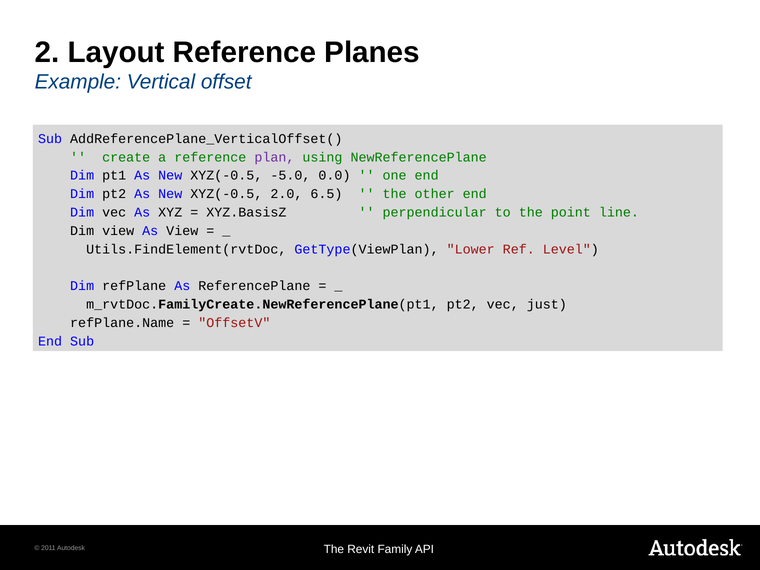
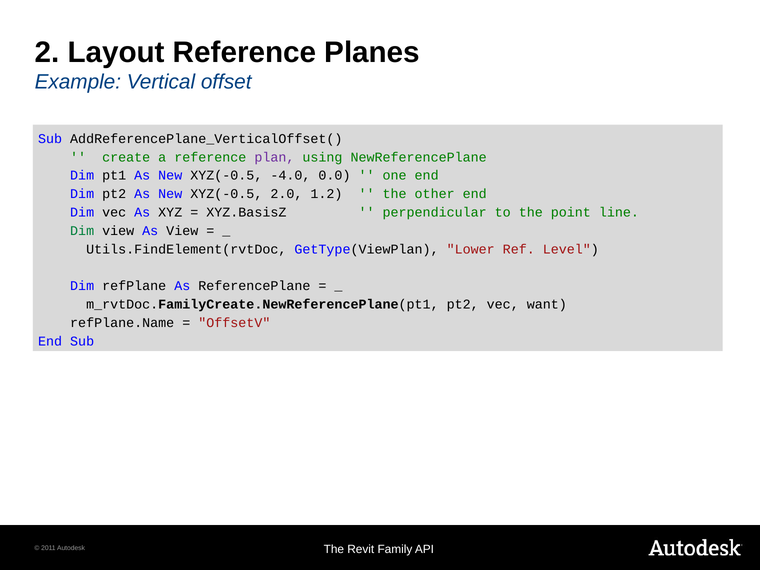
-5.0: -5.0 -> -4.0 (290, 176)
6.5: 6.5 -> 1.2 (326, 194)
Dim colour: black -> green (82, 231)
just: just -> want (547, 304)
